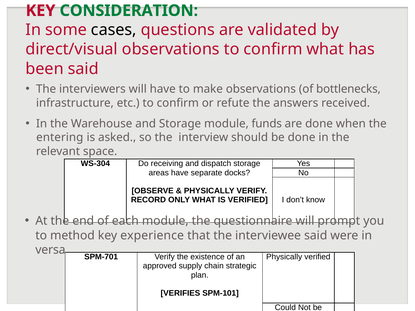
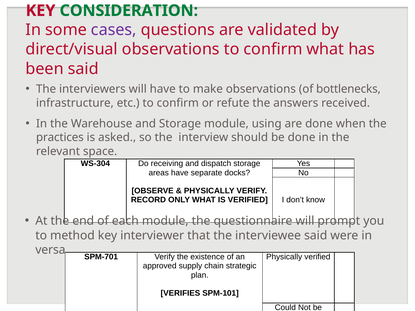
cases colour: black -> purple (114, 30)
funds: funds -> using (267, 124)
entering: entering -> practices (60, 138)
experience: experience -> interviewer (152, 236)
